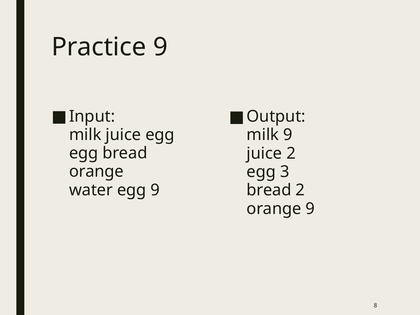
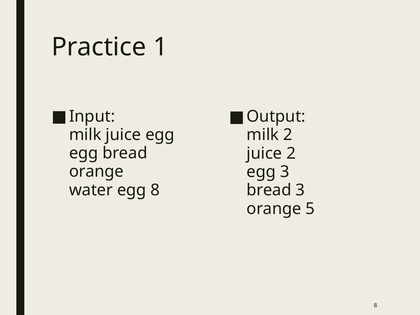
Practice 9: 9 -> 1 (160, 47)
milk 9: 9 -> 2 (288, 135)
egg 9: 9 -> 8 (155, 190)
bread 2: 2 -> 3 (300, 190)
orange 9: 9 -> 5 (310, 209)
